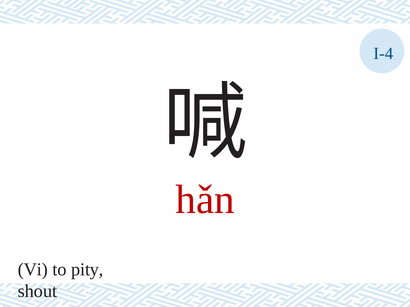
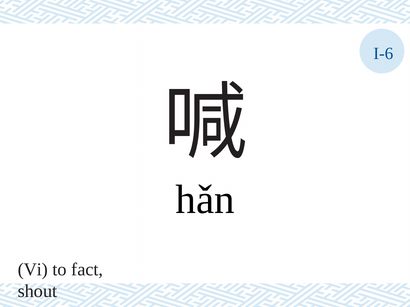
I-4: I-4 -> I-6 (383, 54)
hǎn colour: red -> black (205, 200)
pity: pity -> fact (87, 270)
